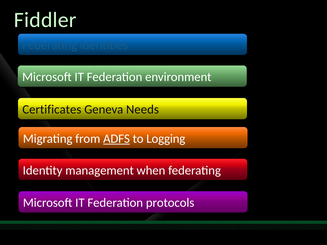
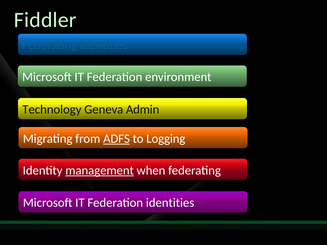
Certificates: Certificates -> Technology (52, 110)
Needs: Needs -> Admin (143, 110)
management underline: none -> present (100, 171)
Federation protocols: protocols -> identities (170, 203)
